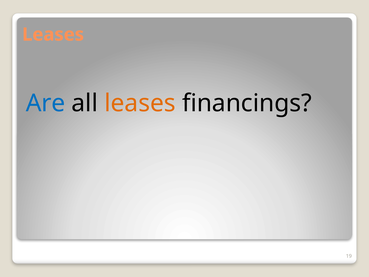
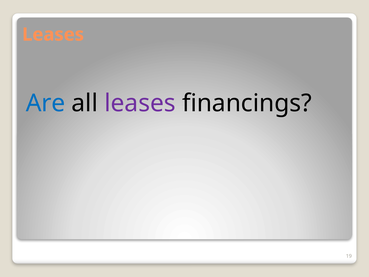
leases colour: orange -> purple (140, 103)
